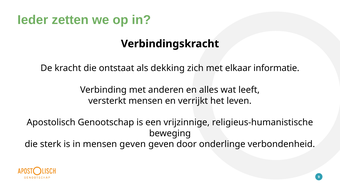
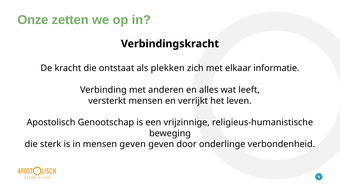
Ieder: Ieder -> Onze (33, 20)
dekking: dekking -> plekken (168, 68)
